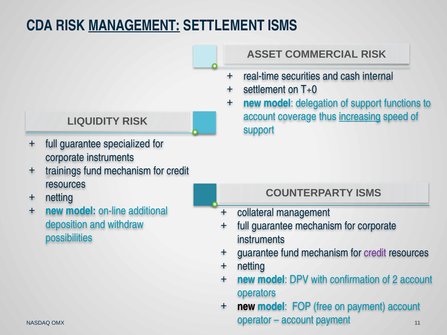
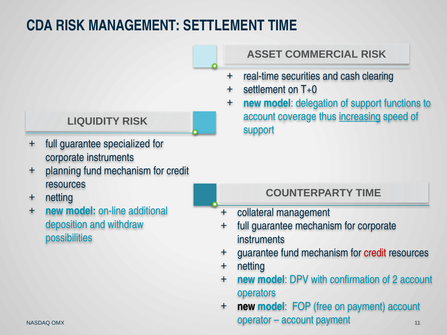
MANAGEMENT underline: present -> none (134, 25)
SETTLEMENT ISMS: ISMS -> TIME (283, 25)
internal: internal -> clearing (378, 76)
trainings: trainings -> planning (63, 171)
COUNTERPARTY ISMS: ISMS -> TIME (368, 193)
credit colour: purple -> red (375, 253)
